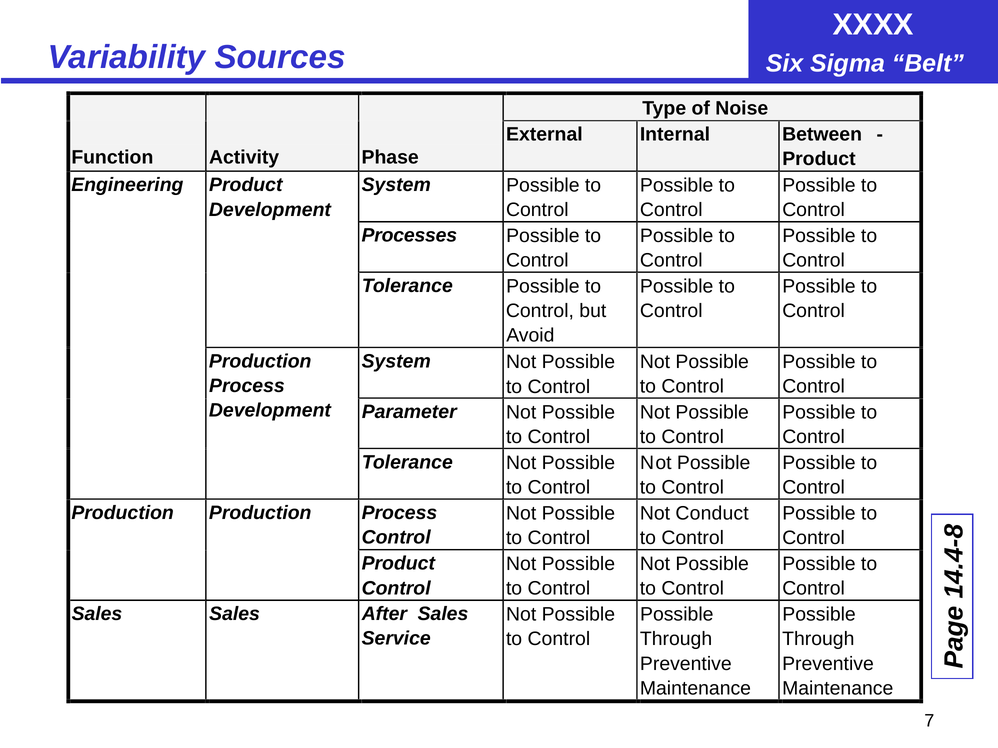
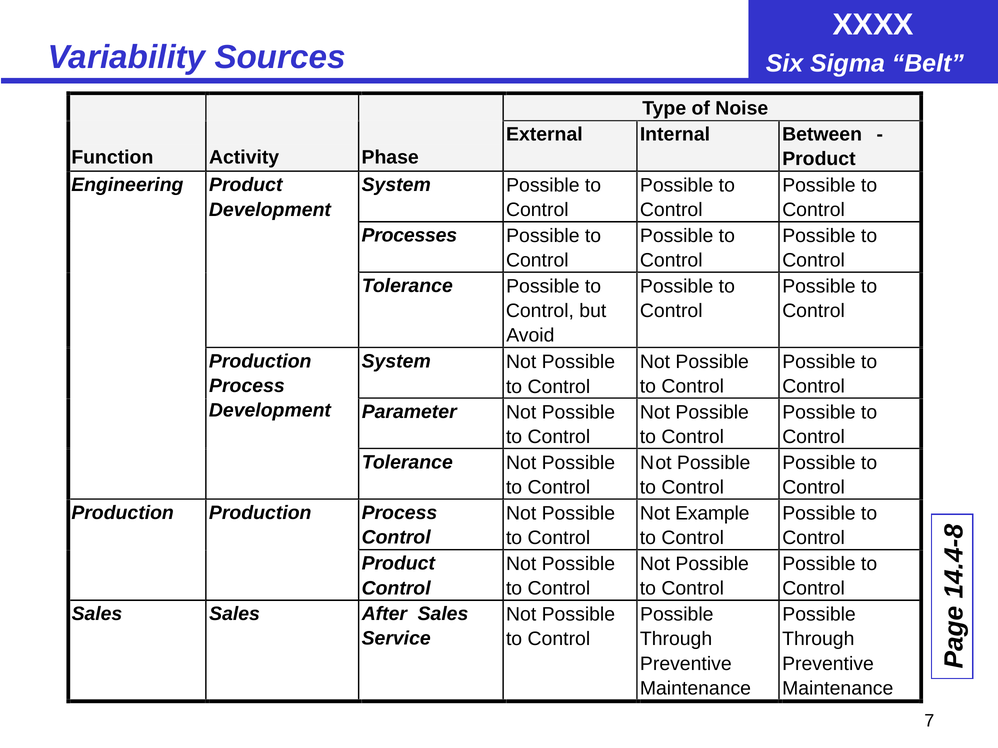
Conduct: Conduct -> Example (712, 514)
